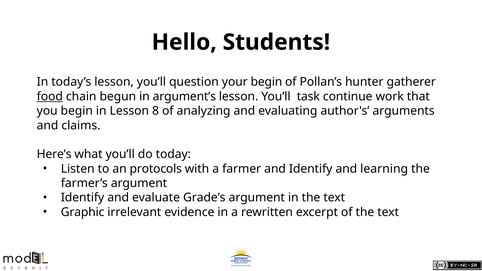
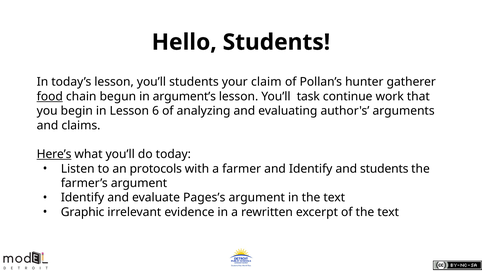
you’ll question: question -> students (194, 82)
your begin: begin -> claim (266, 82)
8: 8 -> 6 (156, 111)
Here’s underline: none -> present (54, 154)
and learning: learning -> students (384, 169)
Grade’s: Grade’s -> Pages’s (204, 198)
